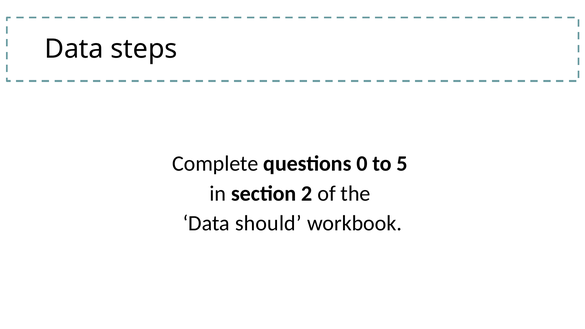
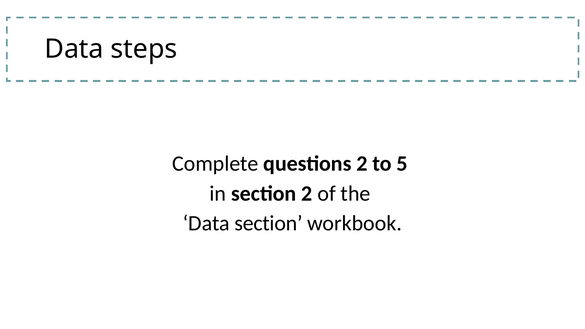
questions 0: 0 -> 2 (362, 164)
Data should: should -> section (268, 223)
